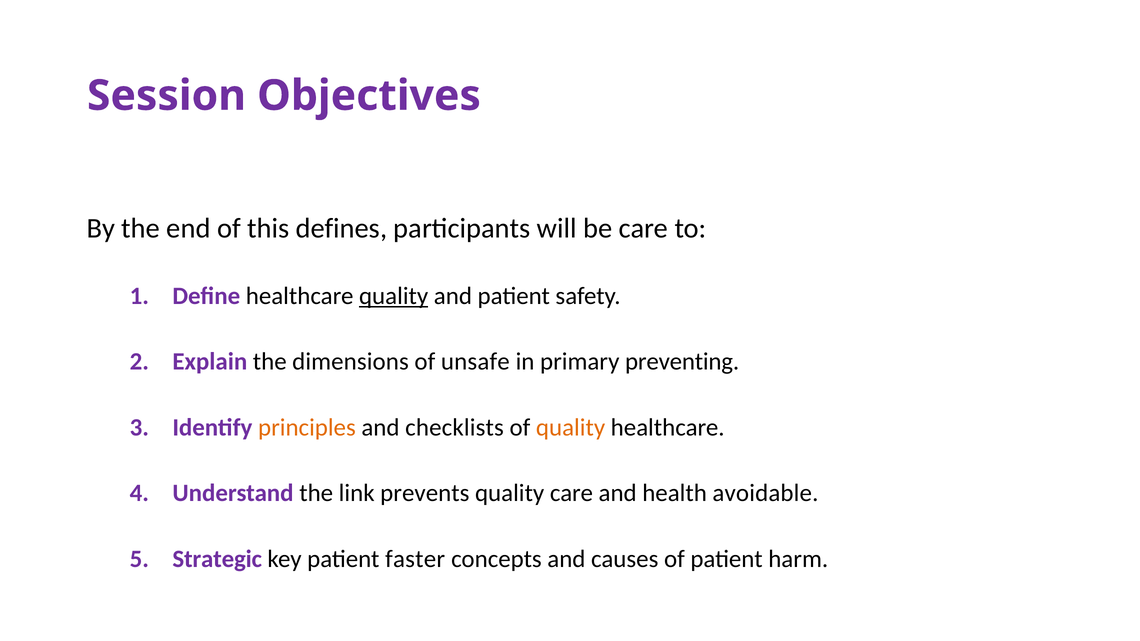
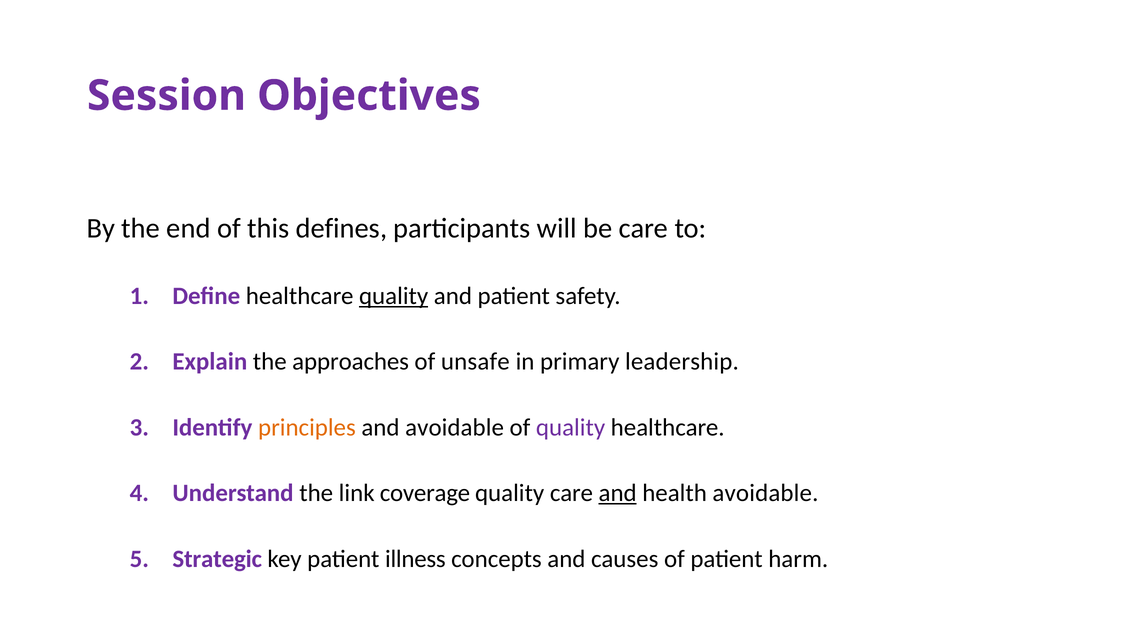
dimensions: dimensions -> approaches (351, 362)
preventing: preventing -> leadership (682, 362)
and checklists: checklists -> avoidable (455, 427)
quality colour: orange -> purple (571, 427)
prevents: prevents -> coverage (425, 493)
and underline: none -> present (618, 493)
faster: faster -> illness (415, 559)
